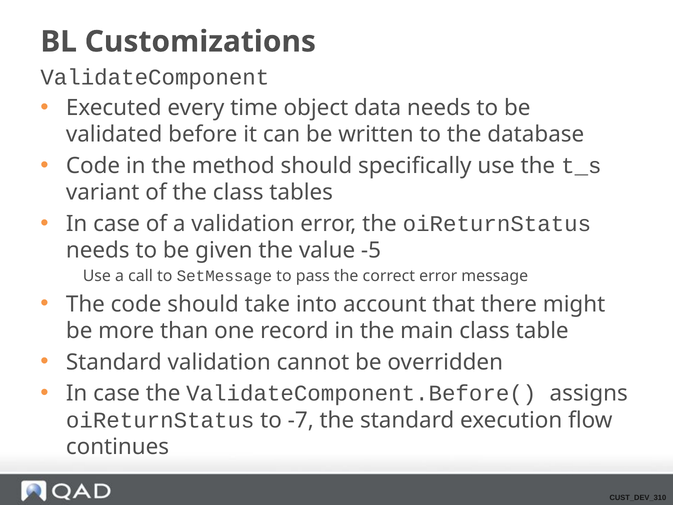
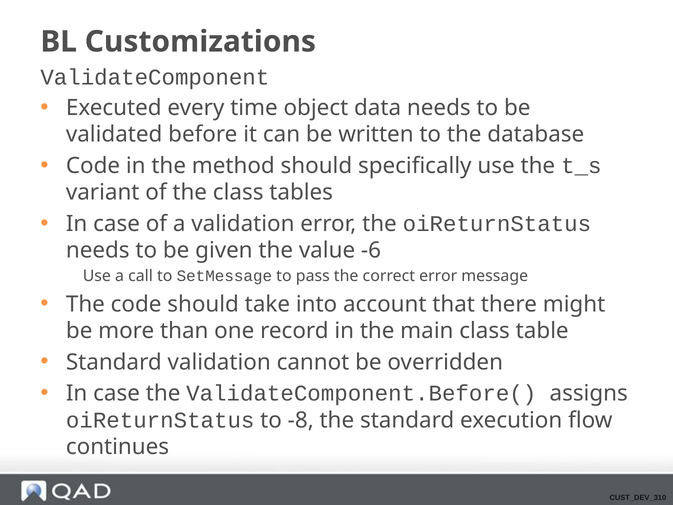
-5: -5 -> -6 (371, 250)
-7: -7 -> -8 (301, 420)
